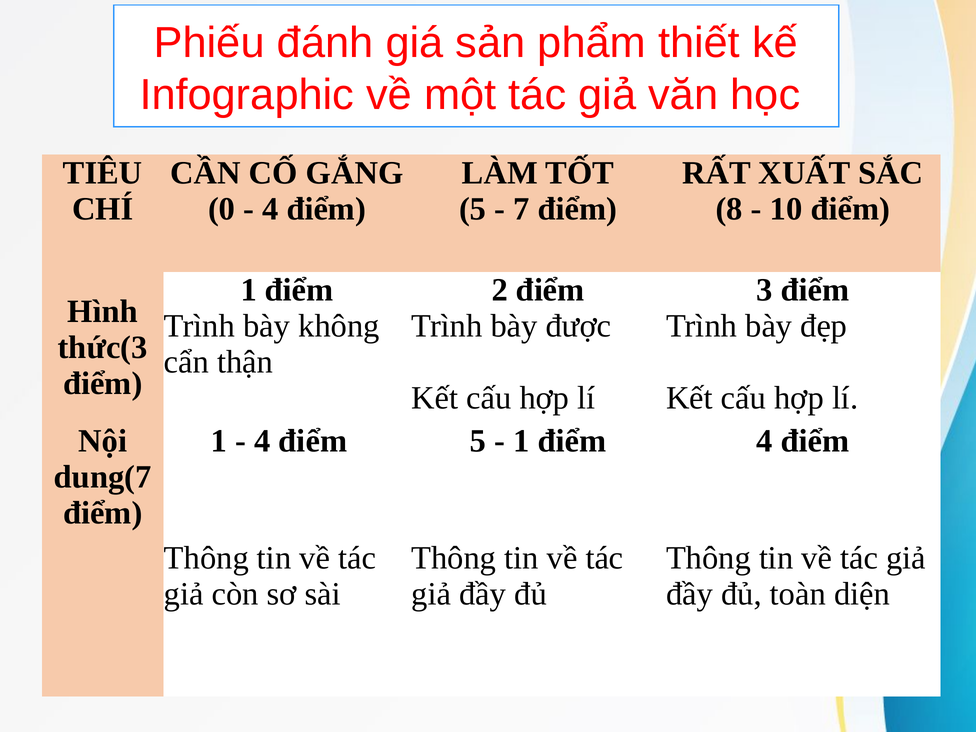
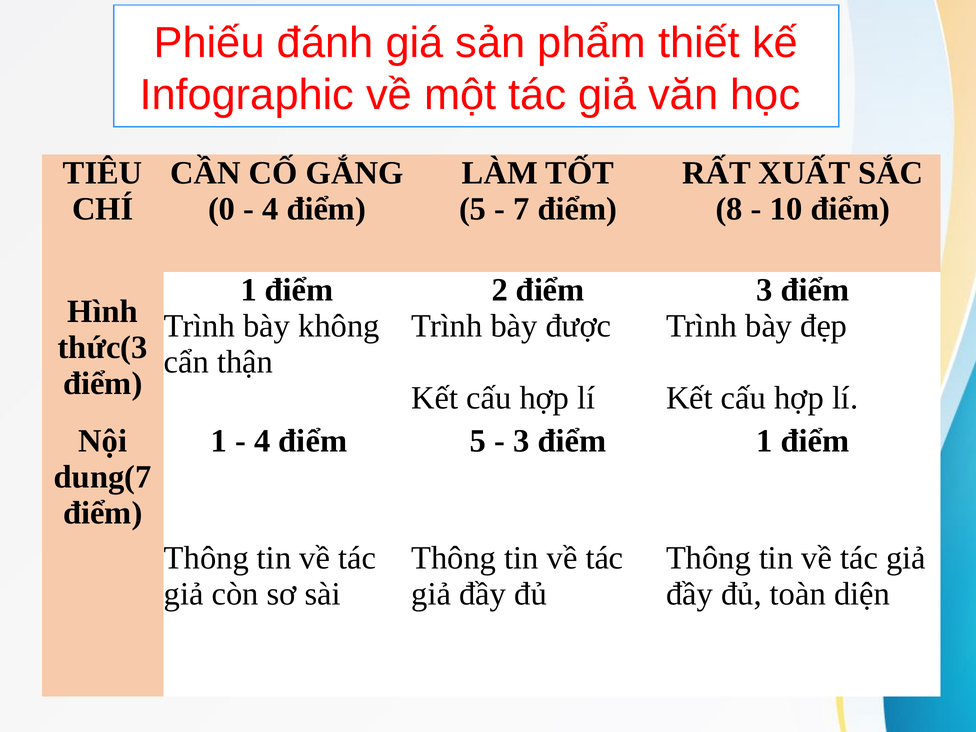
1: 1 -> 3 (521, 441)
4: 4 -> 1 (764, 441)
